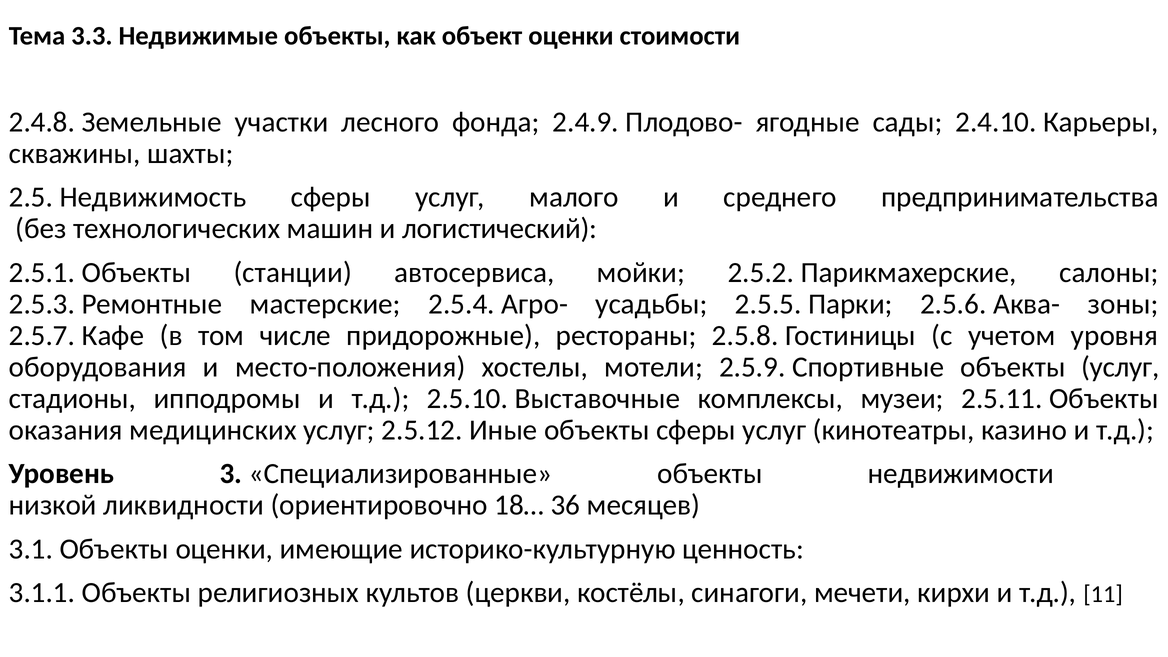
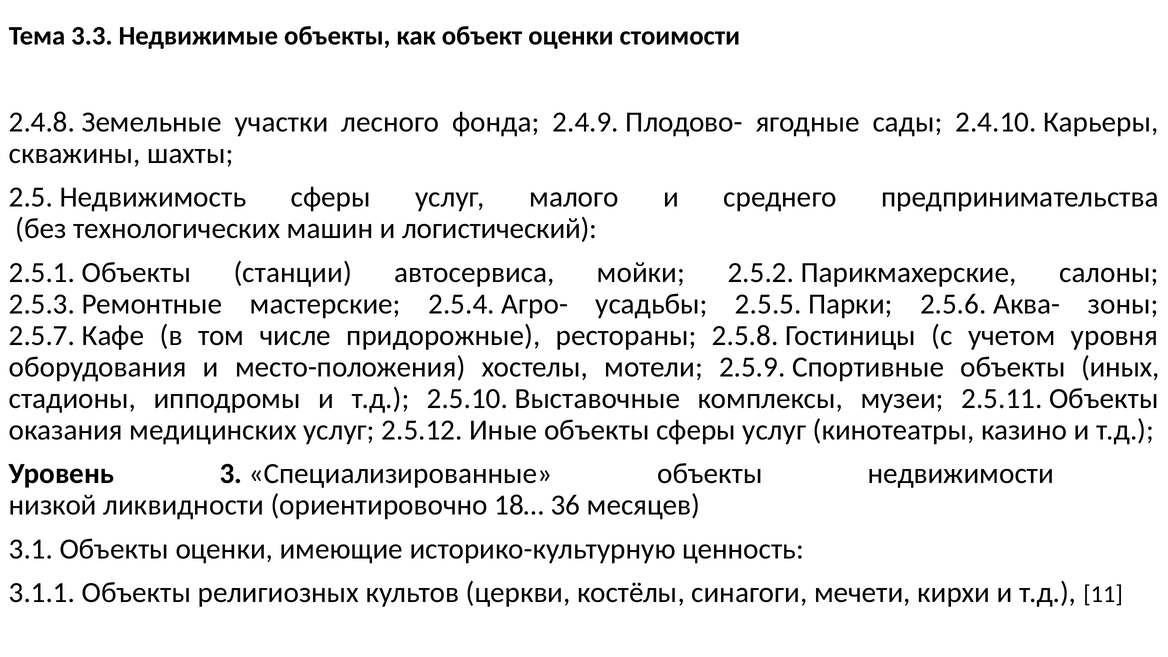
объекты услуг: услуг -> иных (1120, 367)
